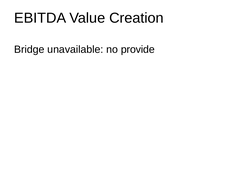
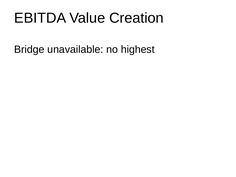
provide: provide -> highest (138, 49)
